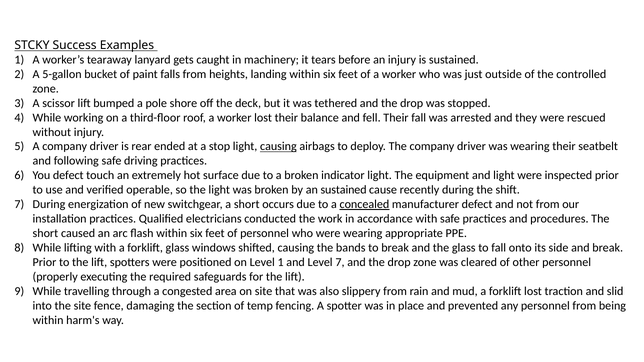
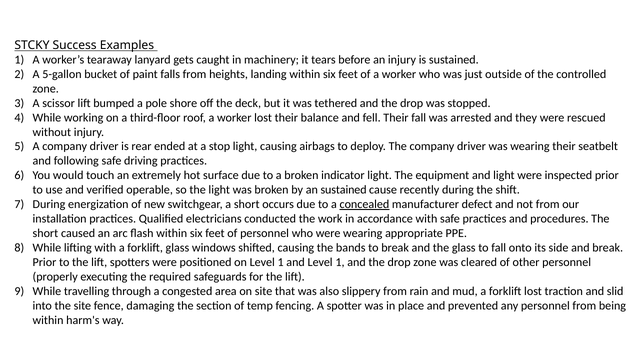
causing underline: present -> none (278, 147)
You defect: defect -> would (68, 176)
and Level 7: 7 -> 1 (340, 263)
